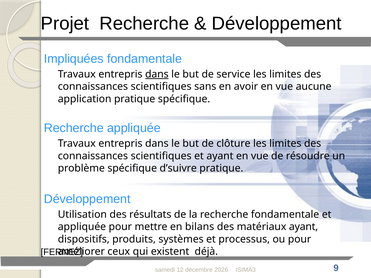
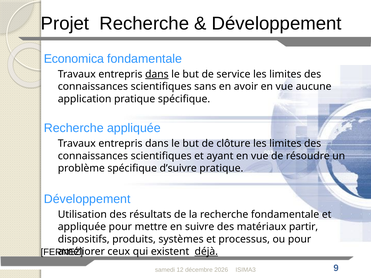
Impliquées: Impliquées -> Economica (74, 59)
bilans: bilans -> suivre (200, 227)
matériaux ayant: ayant -> partir (304, 227)
déjà underline: none -> present (206, 252)
